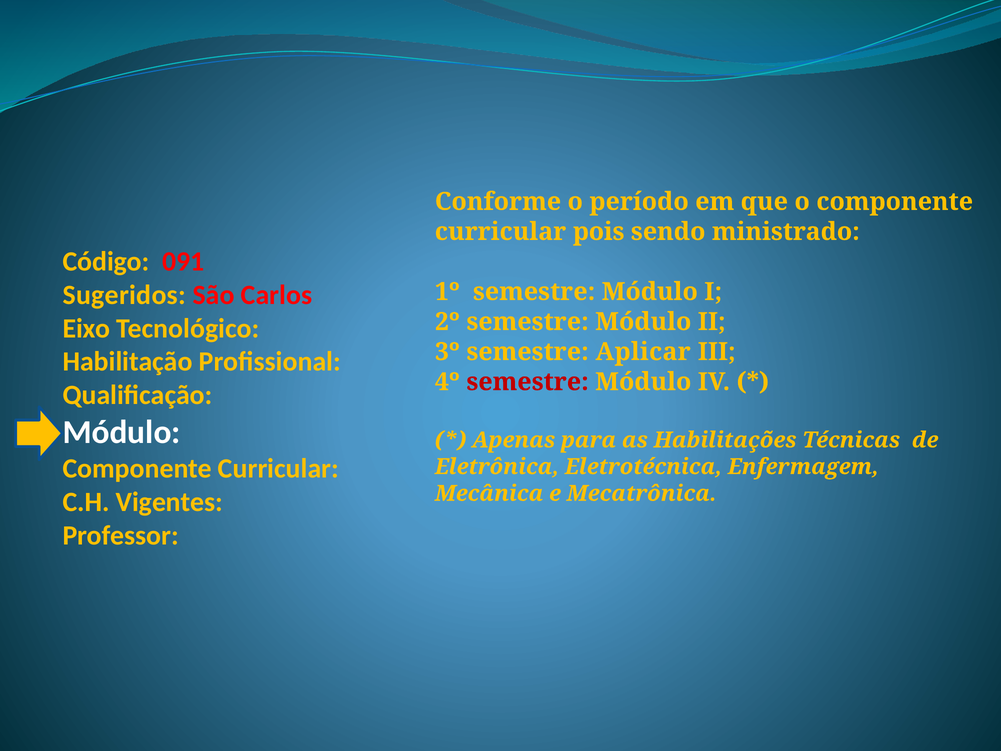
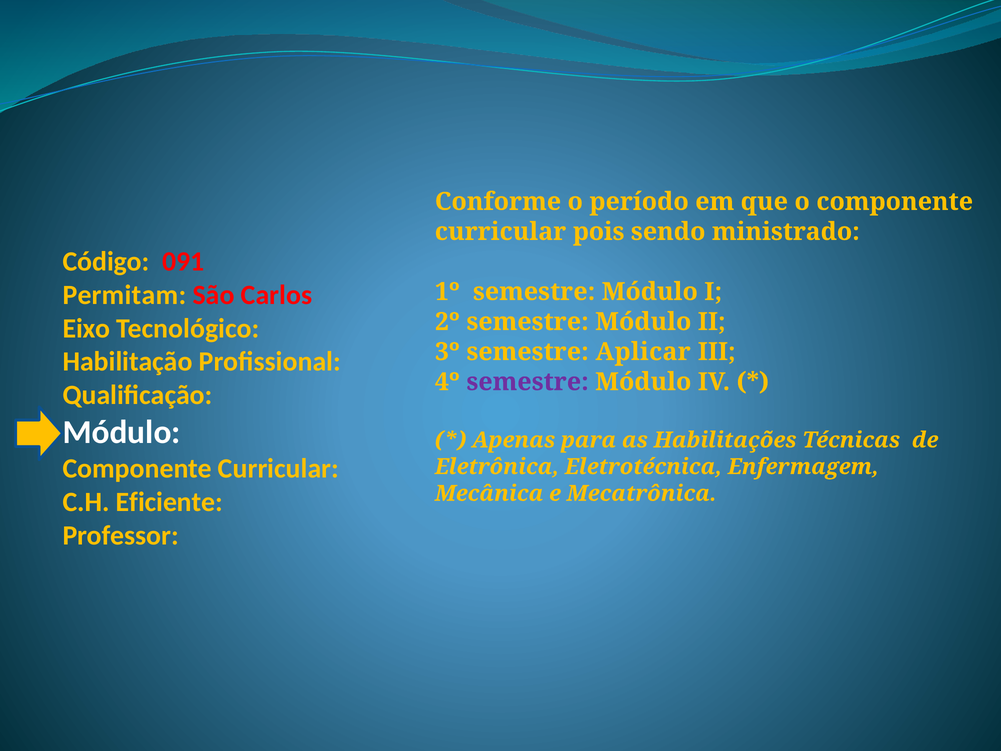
Sugeridos: Sugeridos -> Permitam (124, 295)
semestre colour: red -> purple (528, 382)
Vigentes: Vigentes -> Eficiente (169, 502)
